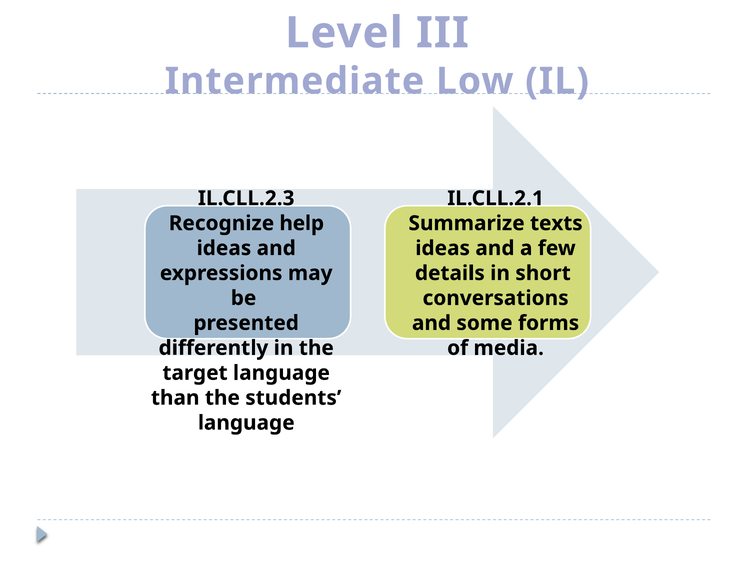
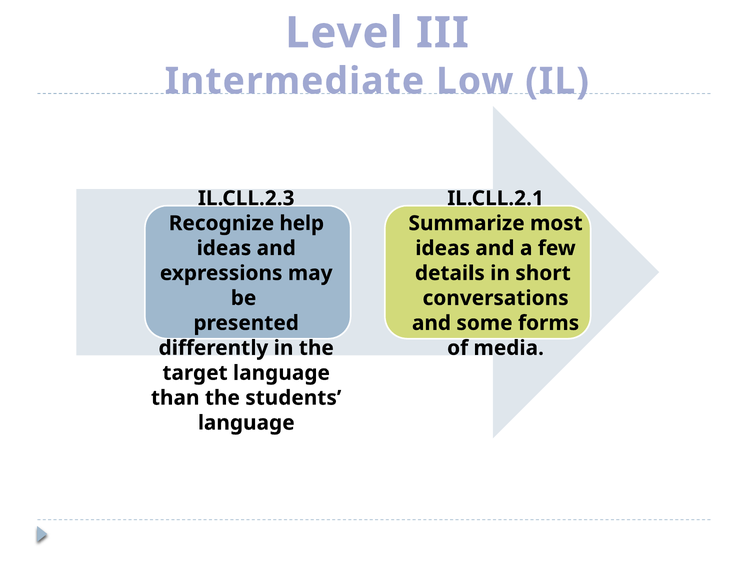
texts: texts -> most (556, 223)
